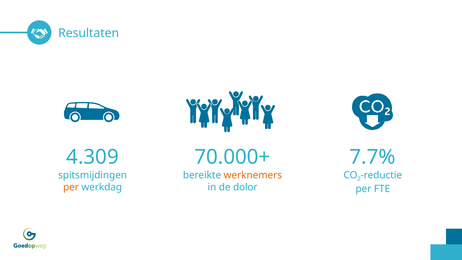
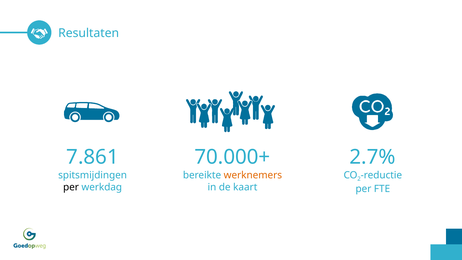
4.309: 4.309 -> 7.861 (93, 157)
7.7%: 7.7% -> 2.7% (372, 157)
per colour: orange -> black (71, 187)
dolor: dolor -> kaart (245, 187)
